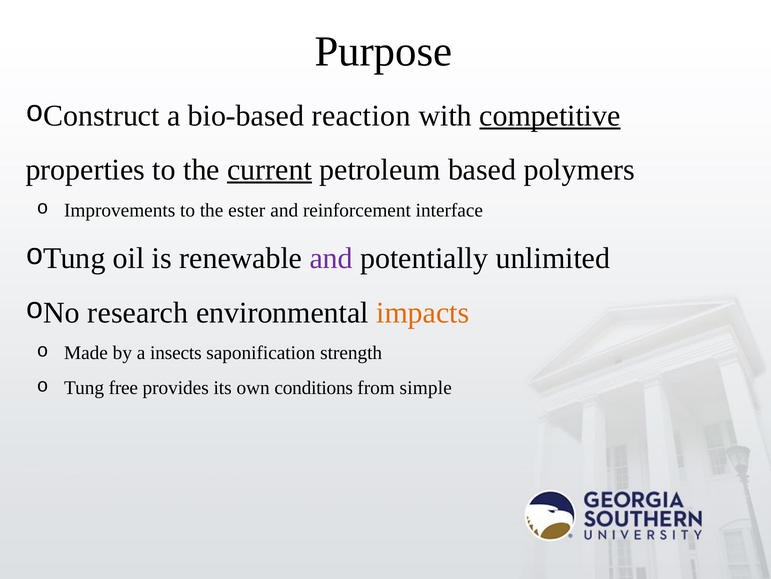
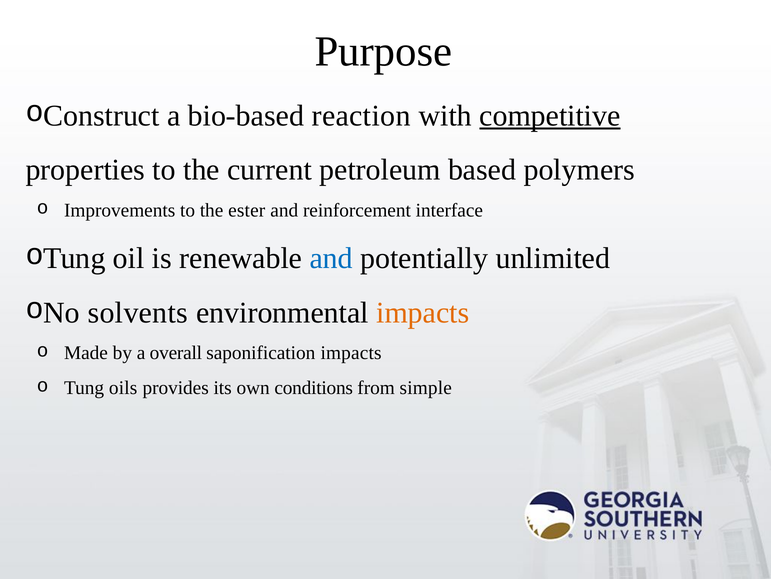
current underline: present -> none (270, 169)
and colour: purple -> blue (331, 258)
research: research -> solvents (138, 312)
insects: insects -> overall (176, 353)
saponification strength: strength -> impacts (351, 353)
free: free -> oils (123, 387)
